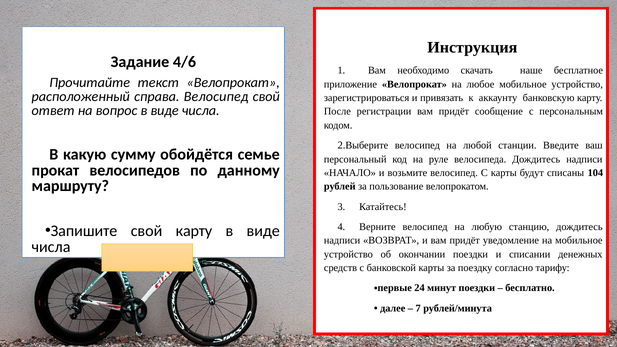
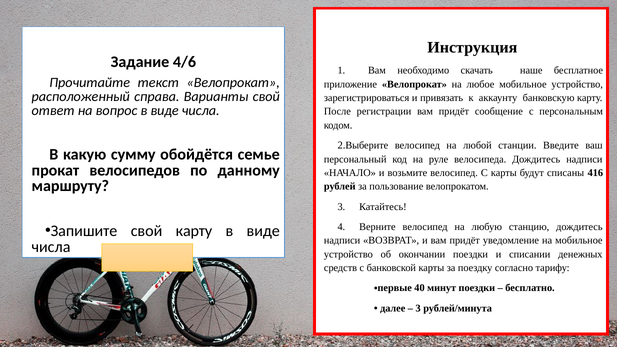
справа Велосипед: Велосипед -> Варианты (216, 96)
104: 104 -> 416 (595, 173)
24: 24 -> 40 (420, 288)
7: 7 -> 3 (418, 308)
